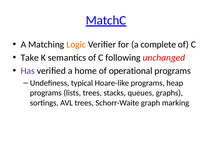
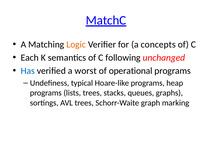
complete: complete -> concepts (158, 44)
Take: Take -> Each (30, 58)
Has colour: purple -> blue (28, 71)
home: home -> worst (86, 71)
